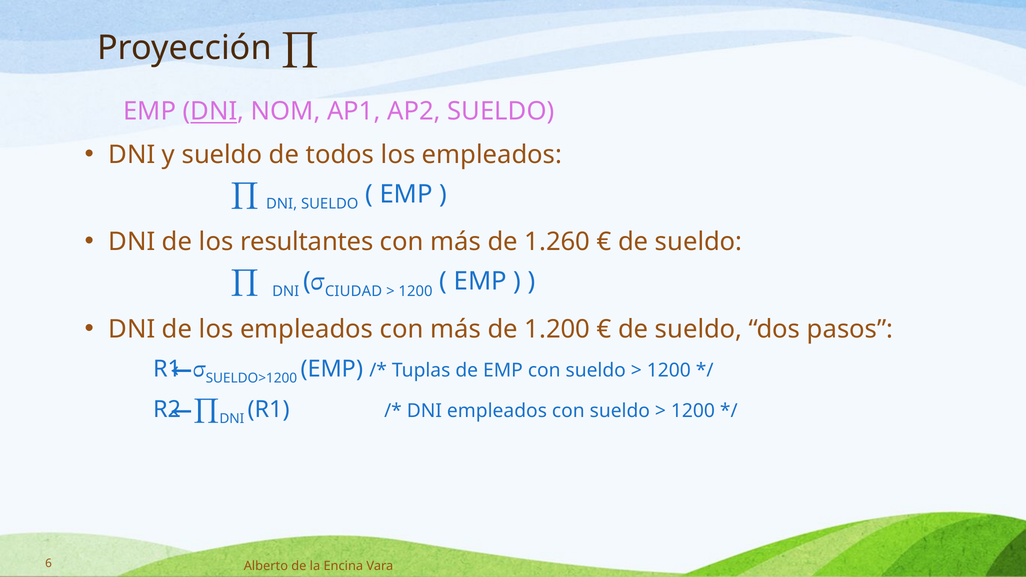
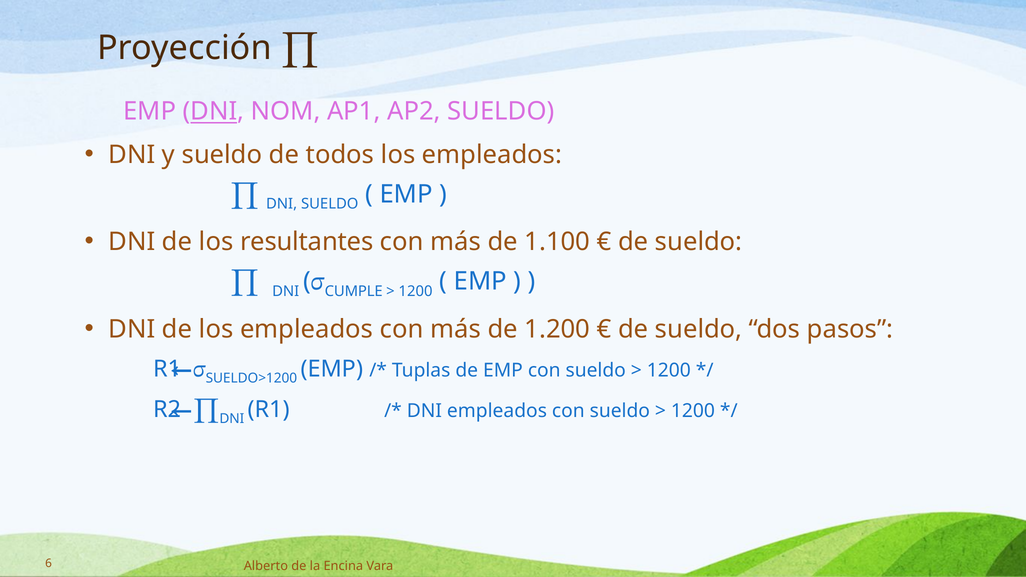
1.260: 1.260 -> 1.100 (557, 242)
CIUDAD: CIUDAD -> CUMPLE (354, 291)
